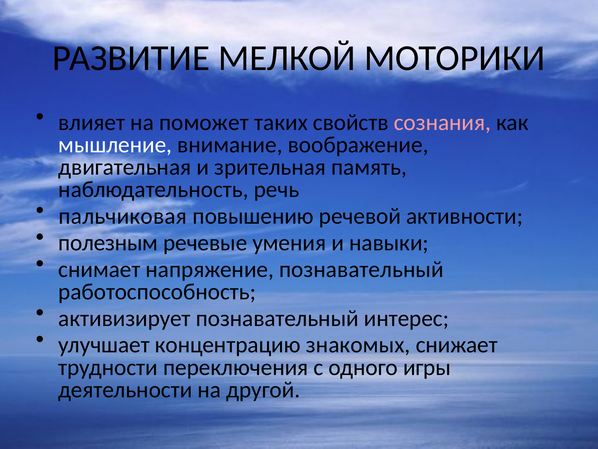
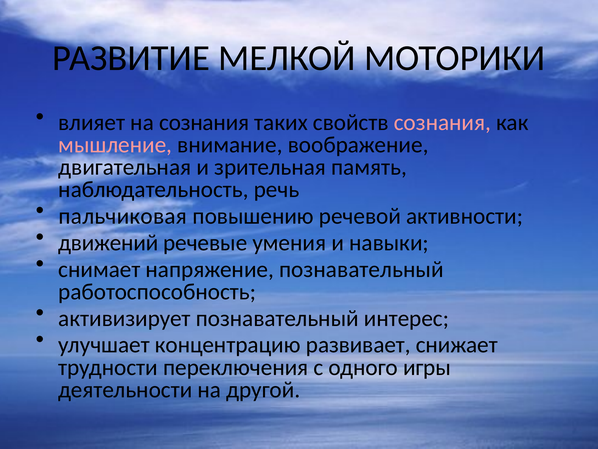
на поможет: поможет -> сознания (204, 122)
мышление colour: white -> pink (115, 145)
полезным: полезным -> движений (108, 242)
знакомых: знакомых -> развивает (358, 345)
